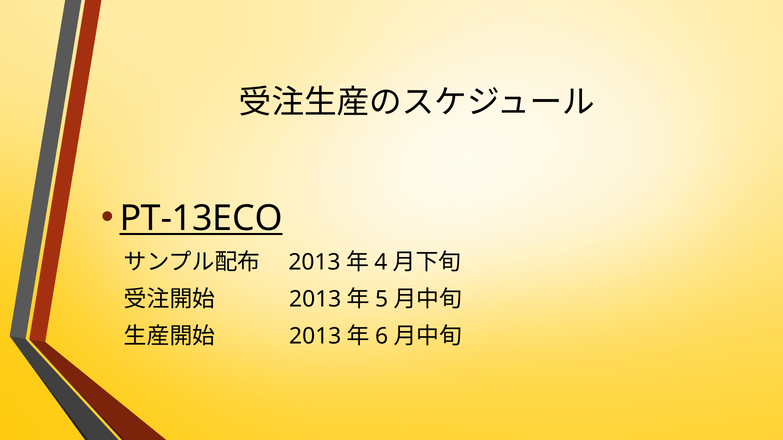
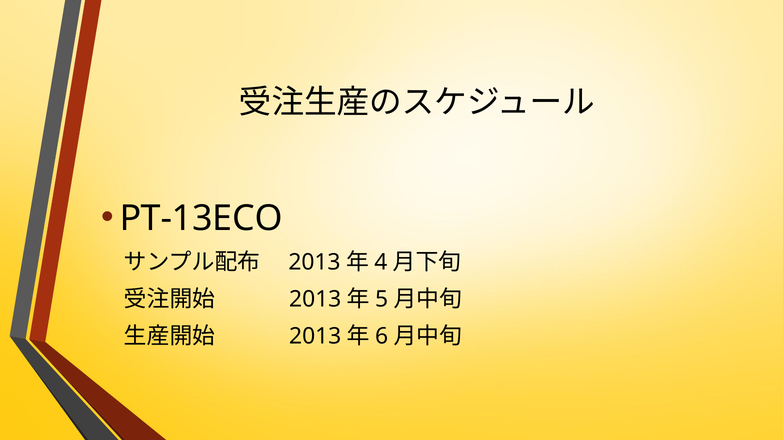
PT-13ECO underline: present -> none (201, 219)
